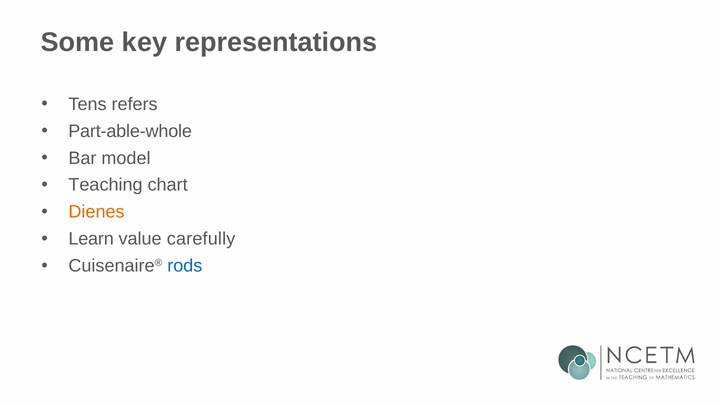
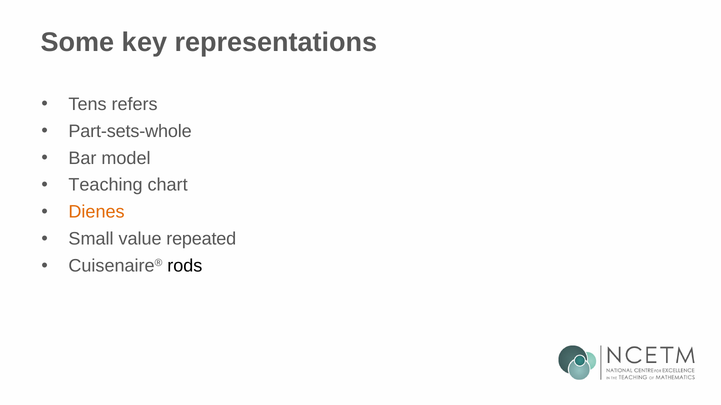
Part-able-whole: Part-able-whole -> Part-sets-whole (130, 131)
Learn: Learn -> Small (91, 239)
carefully: carefully -> repeated (201, 239)
rods colour: blue -> black (185, 266)
